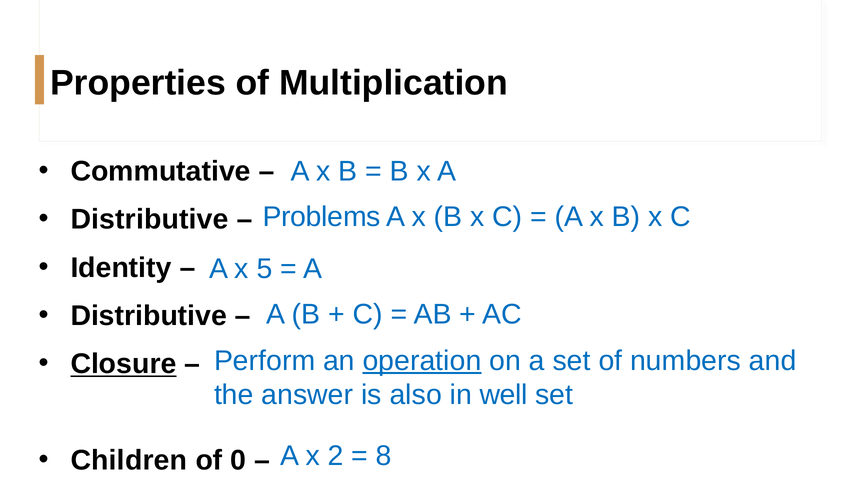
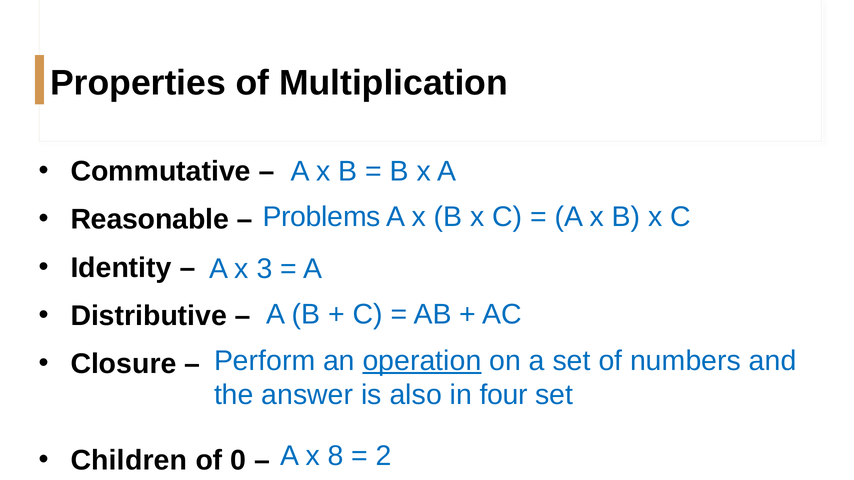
Distributive: Distributive -> Reasonable (150, 220)
5: 5 -> 3 (264, 269)
Closure underline: present -> none (123, 364)
well: well -> four (504, 395)
2: 2 -> 8 (336, 456)
8: 8 -> 2 (384, 456)
